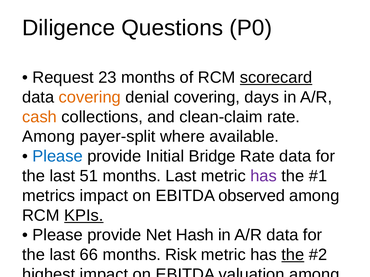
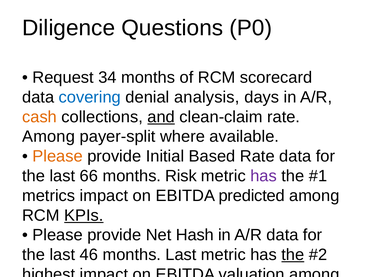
23: 23 -> 34 (107, 78)
scorecard underline: present -> none (276, 78)
covering colour: orange -> blue (90, 97)
denial covering: covering -> analysis (207, 97)
and underline: none -> present (161, 117)
Please colour: blue -> orange (58, 157)
Bridge: Bridge -> Based (212, 157)
51: 51 -> 66 (89, 176)
months Last: Last -> Risk (181, 176)
observed: observed -> predicted (252, 196)
66: 66 -> 46 (89, 255)
months Risk: Risk -> Last (181, 255)
